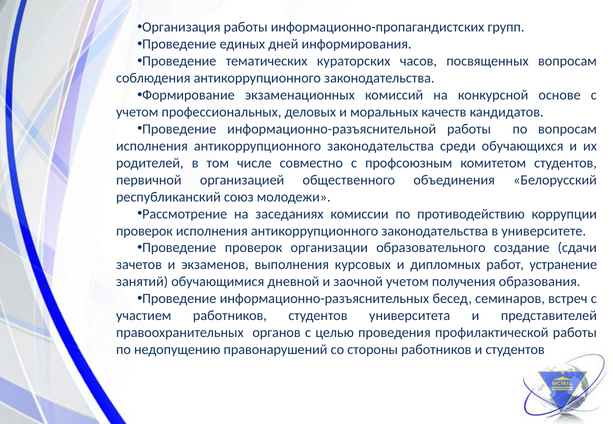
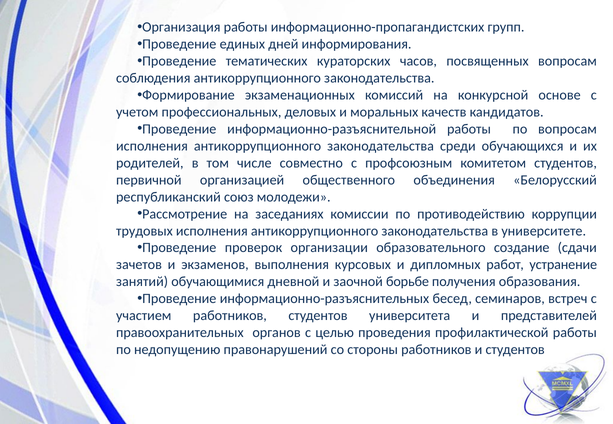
проверок: проверок -> трудовых (144, 231)
заочной учетом: учетом -> борьбе (407, 282)
